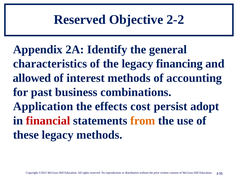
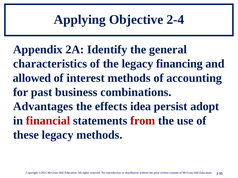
Reserved: Reserved -> Applying (80, 20)
2-2: 2-2 -> 2-4 (175, 20)
Application: Application -> Advantages (43, 107)
cost: cost -> idea (141, 107)
from colour: orange -> red (143, 121)
